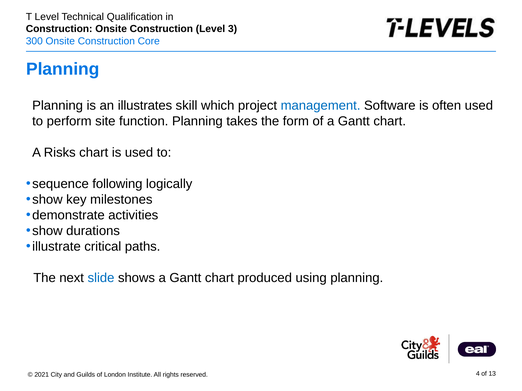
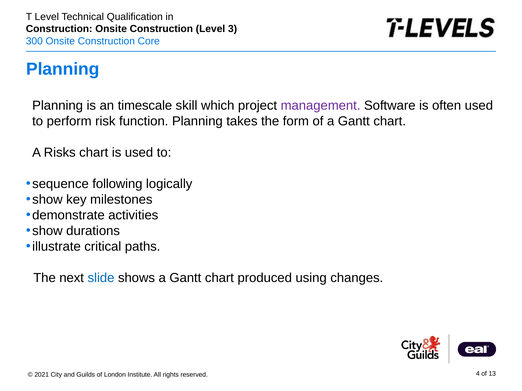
illustrates: illustrates -> timescale (145, 106)
management colour: blue -> purple (321, 106)
site: site -> risk (105, 121)
using planning: planning -> changes (357, 278)
